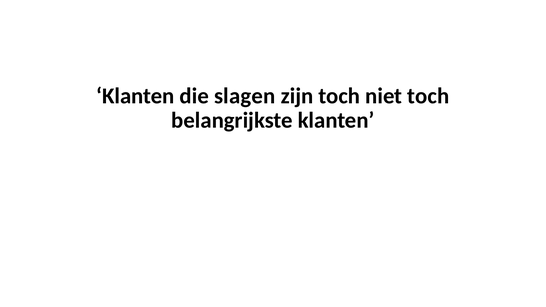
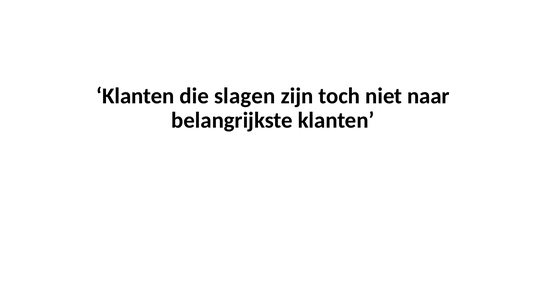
niet toch: toch -> naar (428, 96)
